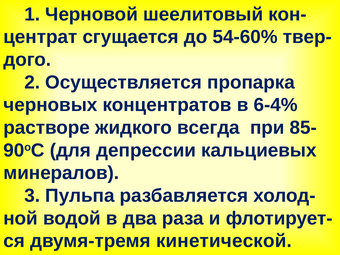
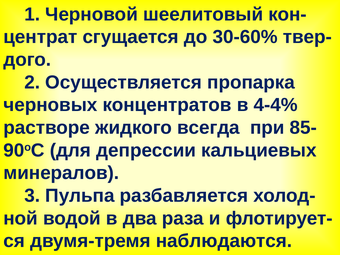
54-60%: 54-60% -> 30-60% (245, 37)
6-4%: 6-4% -> 4-4% (276, 105)
кинетической: кинетической -> наблюдаются (224, 241)
